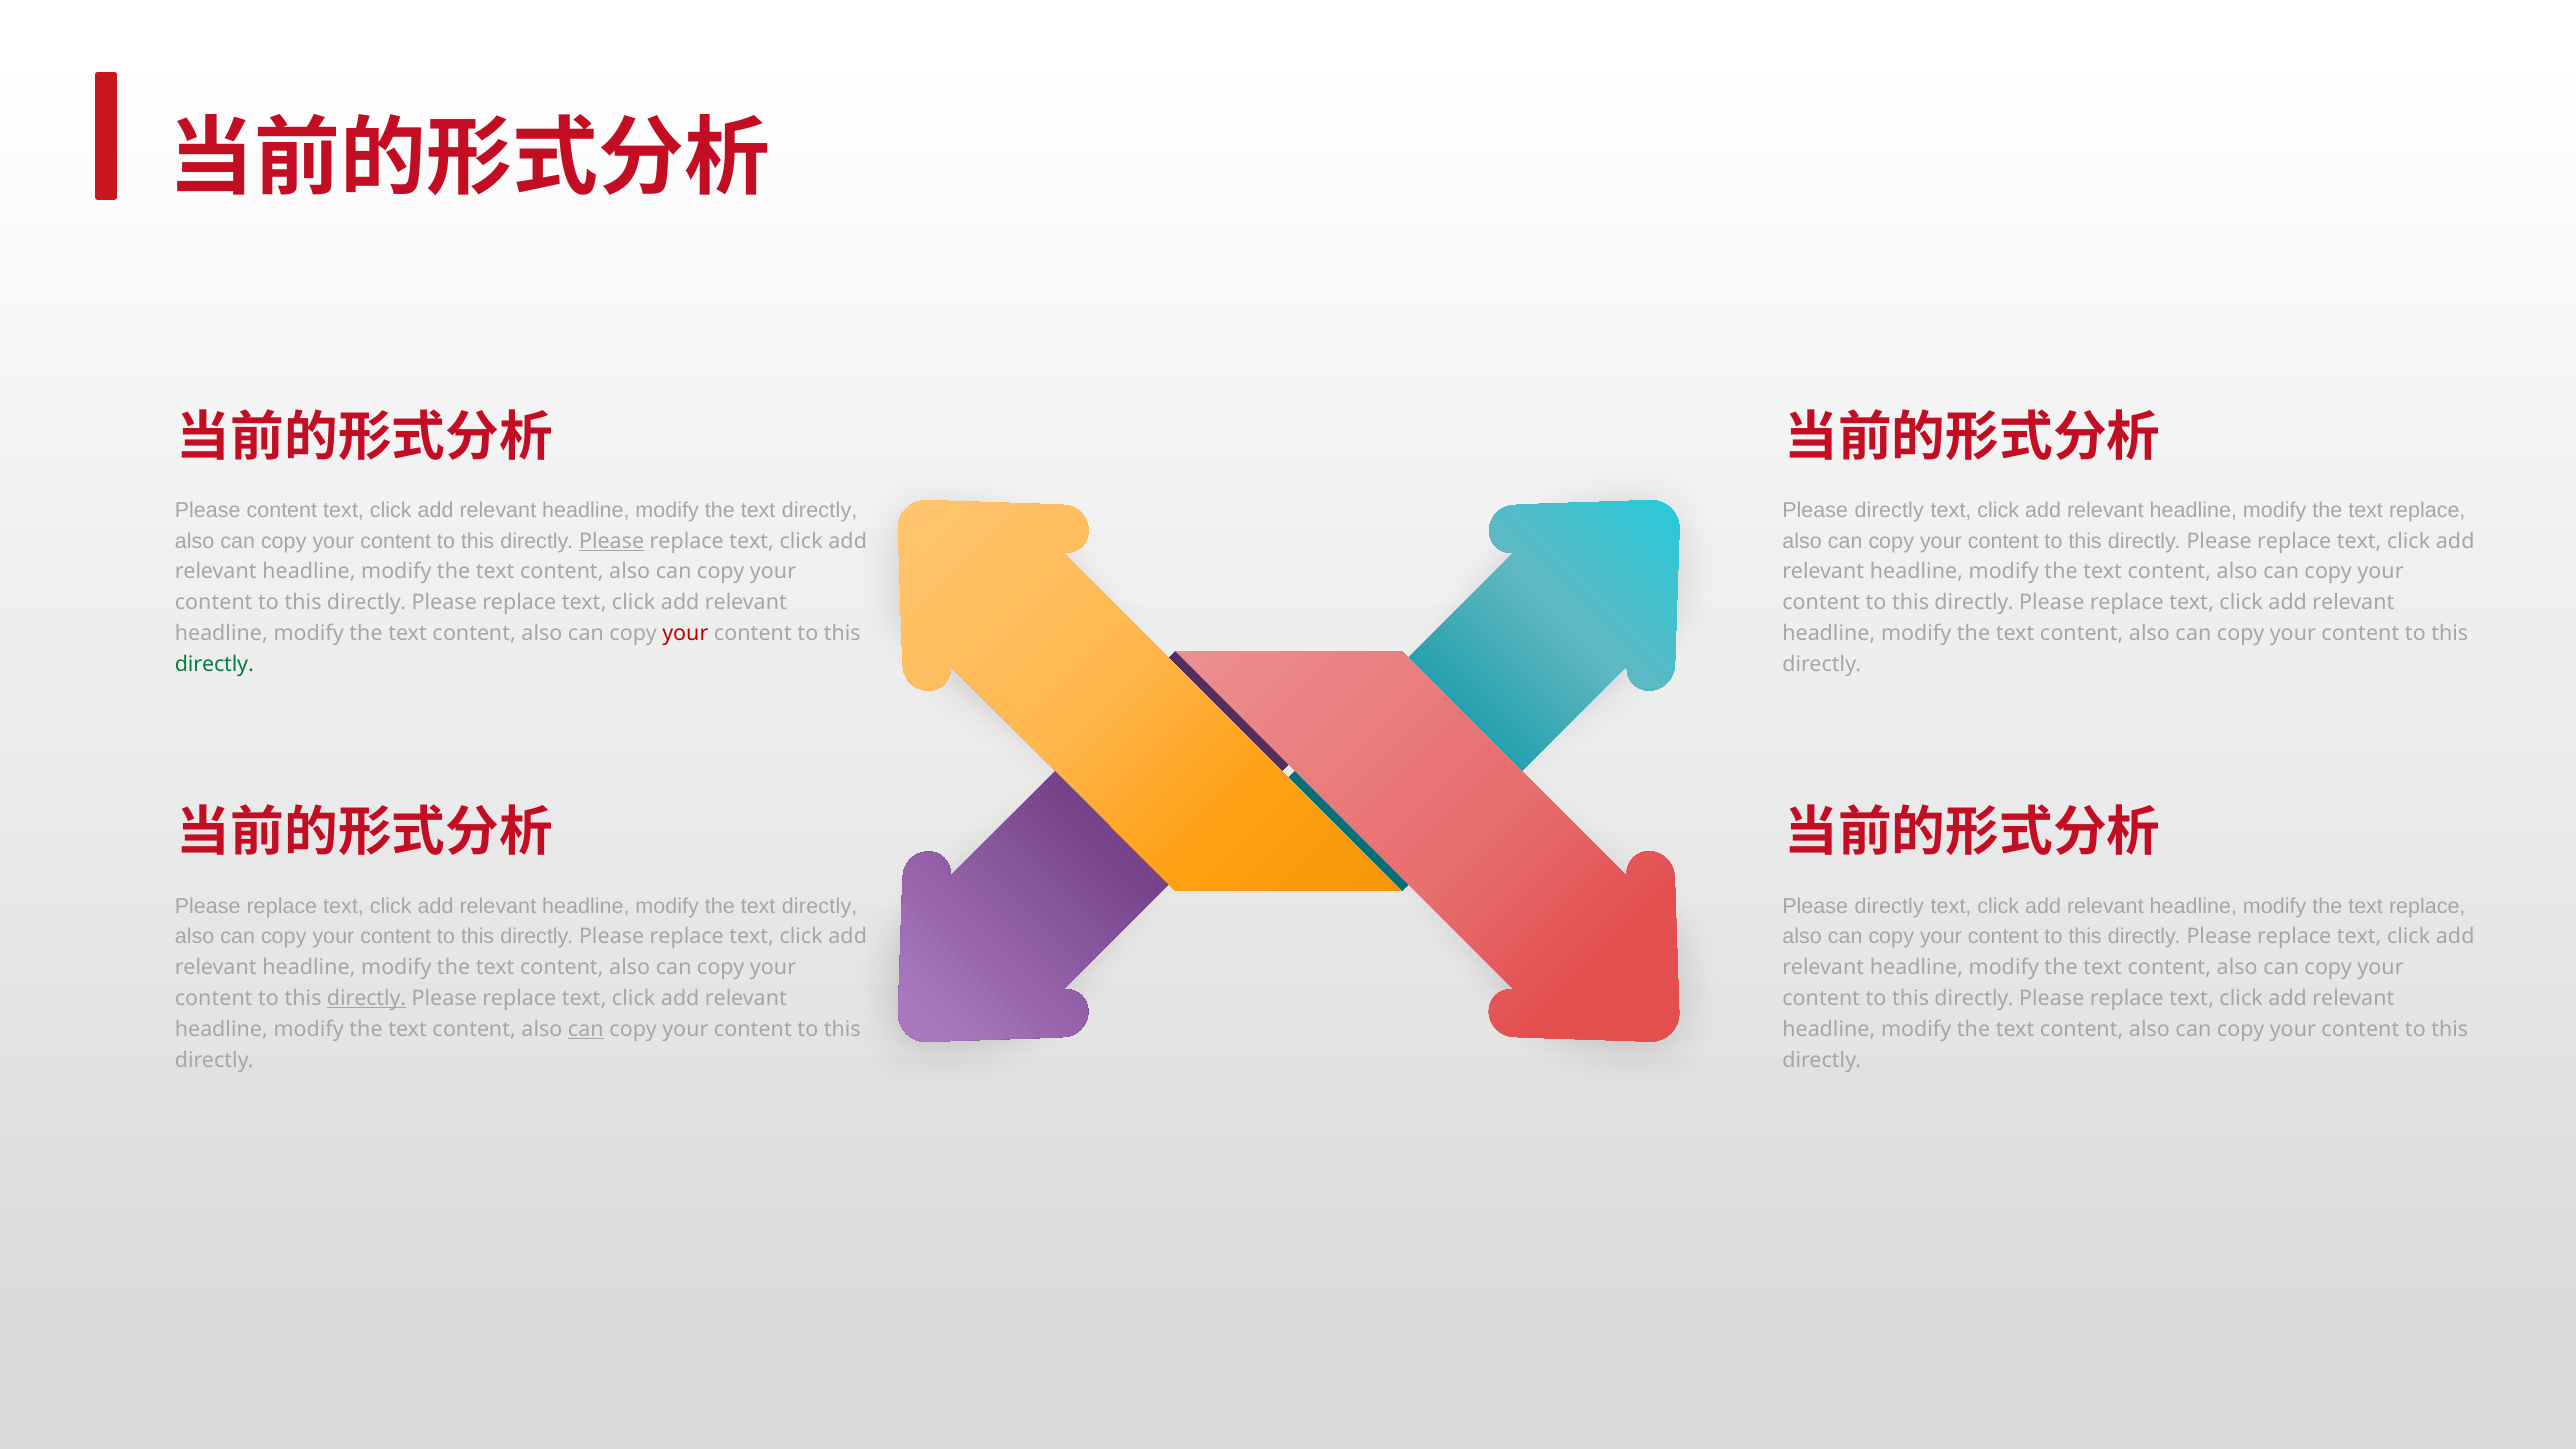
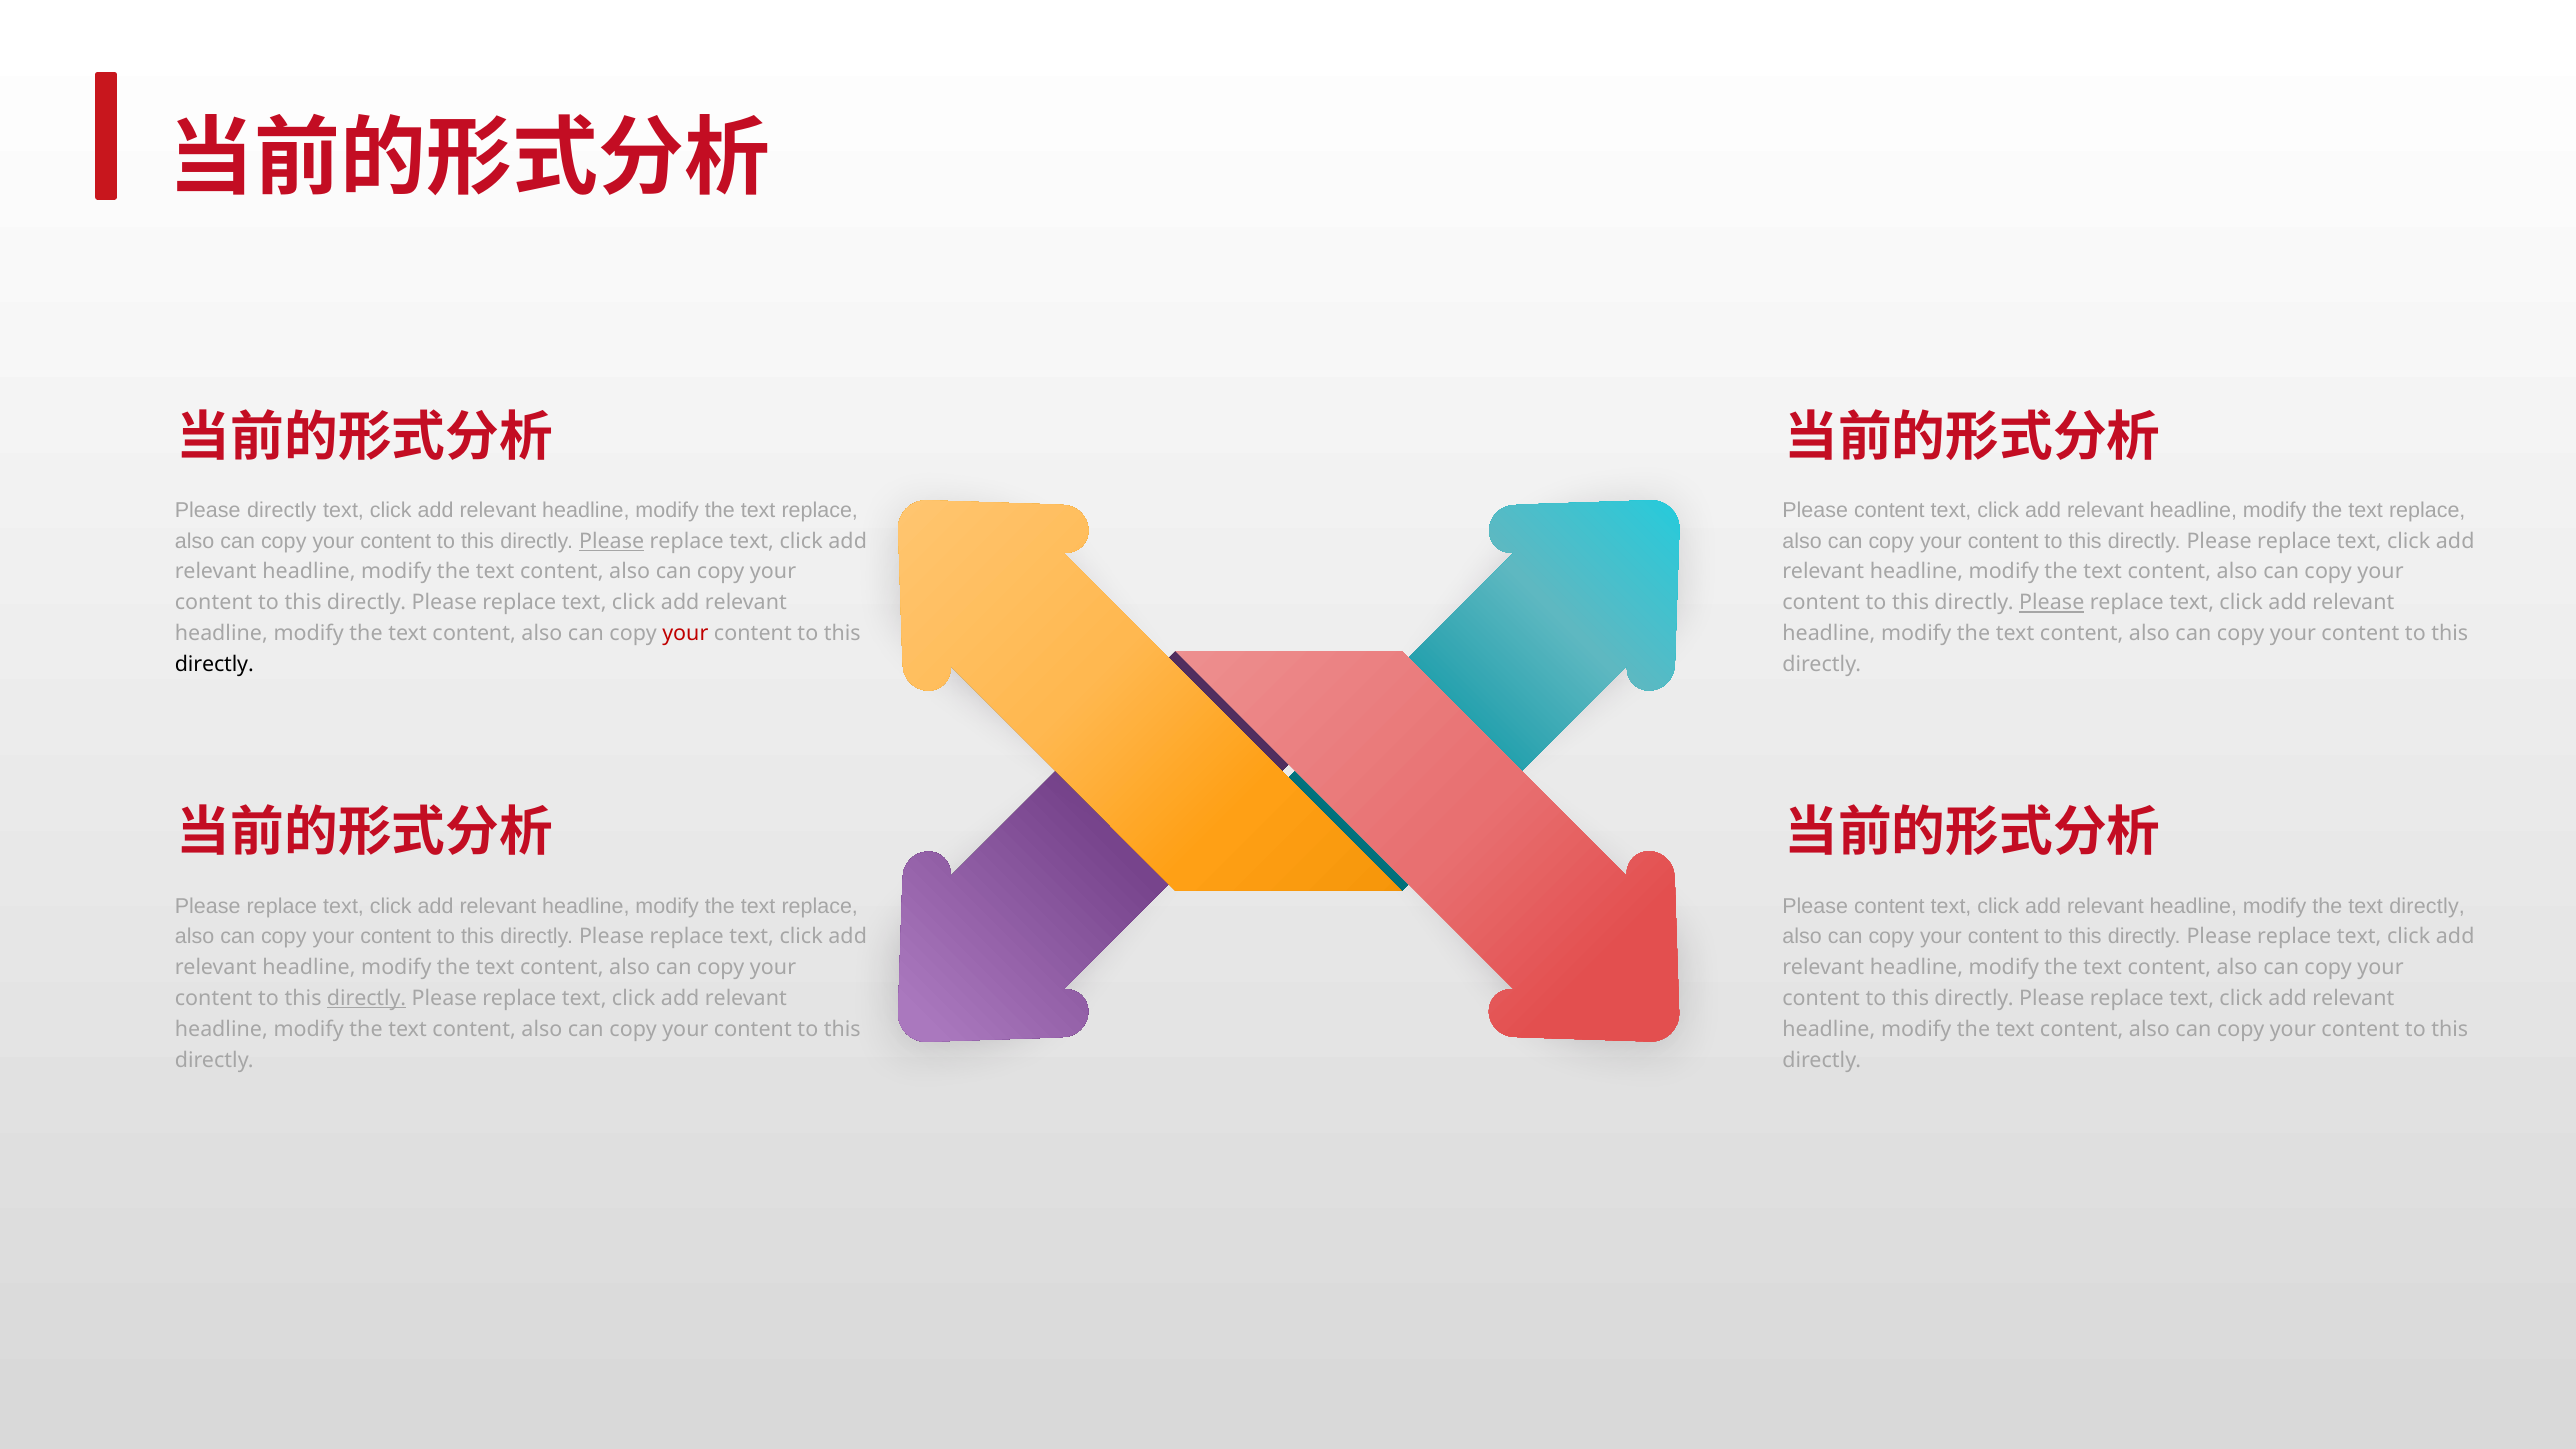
Please content: content -> directly (282, 510)
directly: directly -> replace (820, 510)
directly: directly -> content (1889, 510)
Please underline: none -> present (2052, 603)
directly colour: green -> black (214, 664)
directly: directly -> replace (820, 906)
directly: directly -> content (1889, 906)
replace: replace -> directly (2427, 906)
can underline: present -> none (586, 1029)
